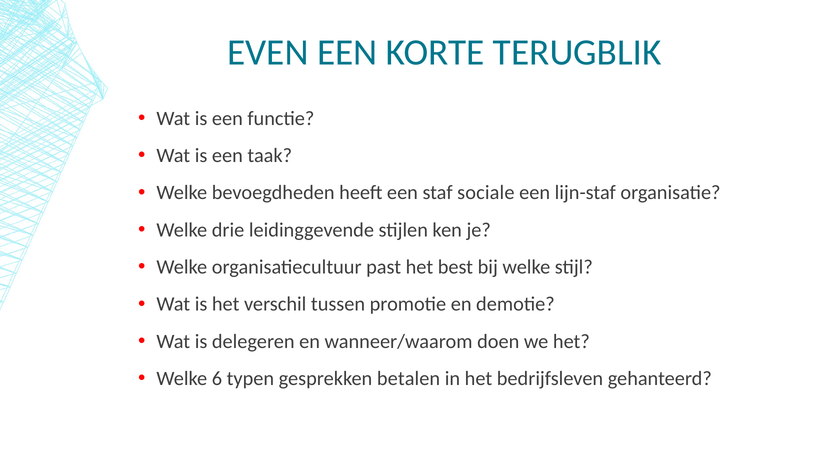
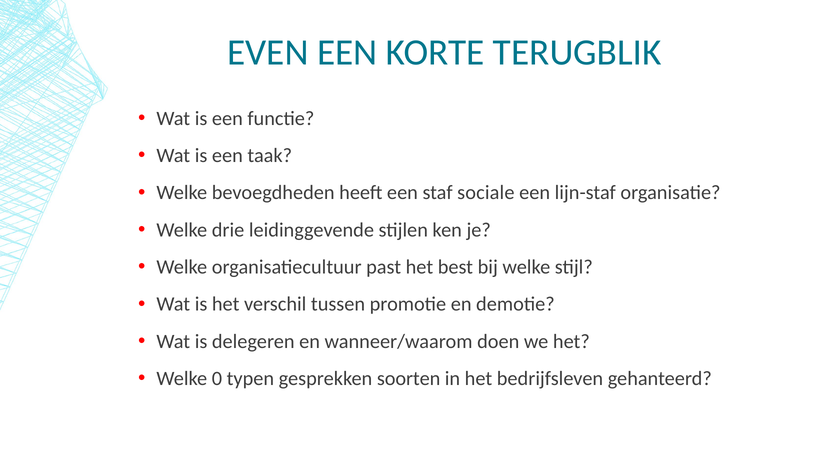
6: 6 -> 0 (217, 379)
betalen: betalen -> soorten (409, 379)
